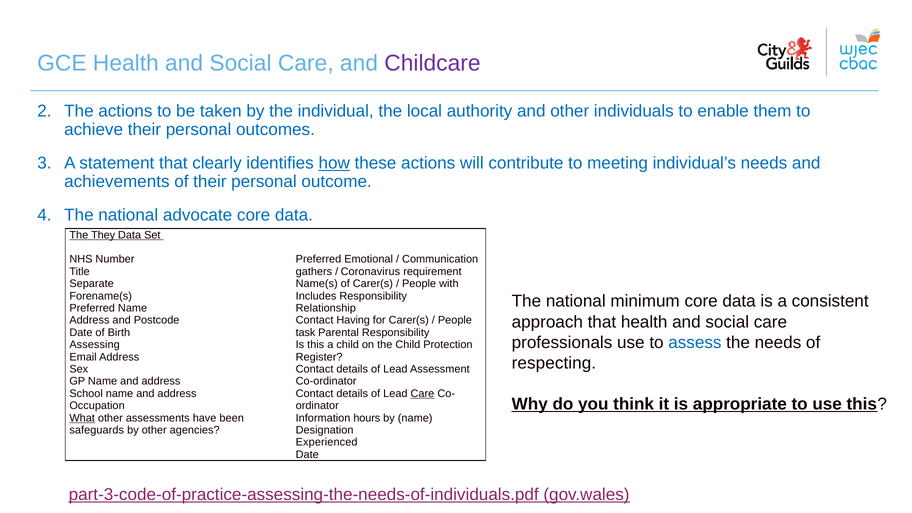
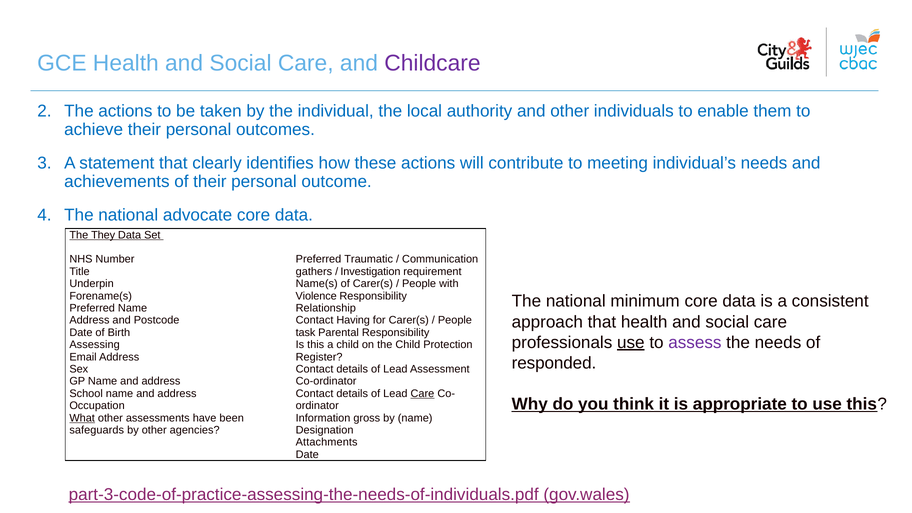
how underline: present -> none (334, 163)
Emotional: Emotional -> Traumatic (369, 259)
Coronavirus: Coronavirus -> Investigation (370, 272)
Separate: Separate -> Underpin (92, 284)
Includes: Includes -> Violence (316, 296)
use underline: none -> present (631, 342)
assess colour: blue -> purple (695, 342)
respecting: respecting -> responded (554, 363)
hours: hours -> gross (367, 418)
Experienced: Experienced -> Attachments (327, 442)
